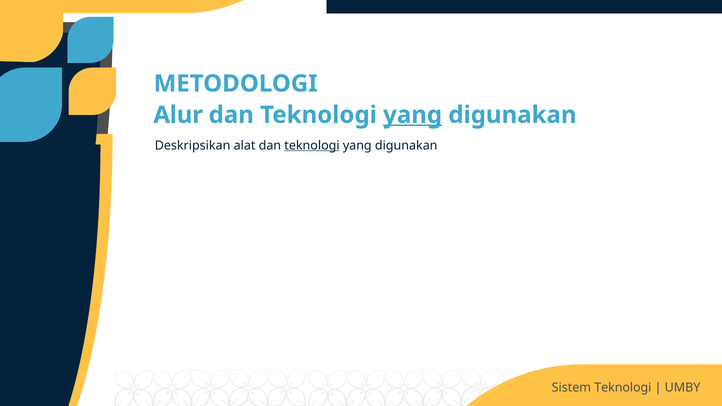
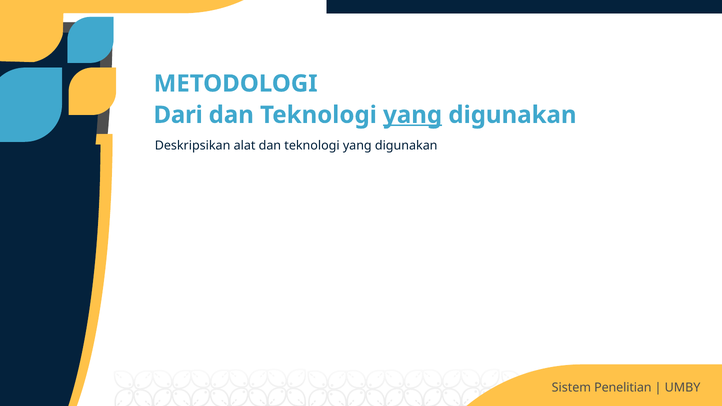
Alur: Alur -> Dari (178, 115)
teknologi underline: present -> none (312, 145)
Sistem Teknologi: Teknologi -> Penelitian (623, 388)
